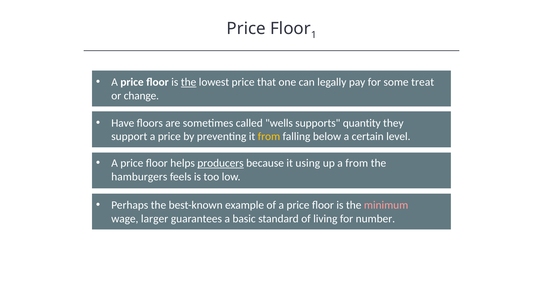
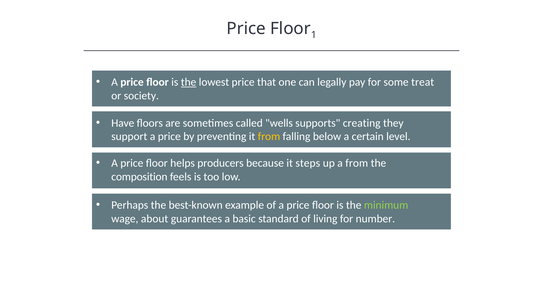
change: change -> society (141, 96)
quantity: quantity -> creating (362, 123)
producers underline: present -> none (221, 163)
using: using -> steps (308, 163)
hamburgers: hamburgers -> composition (139, 177)
minimum colour: pink -> light green (386, 205)
larger: larger -> about (155, 219)
